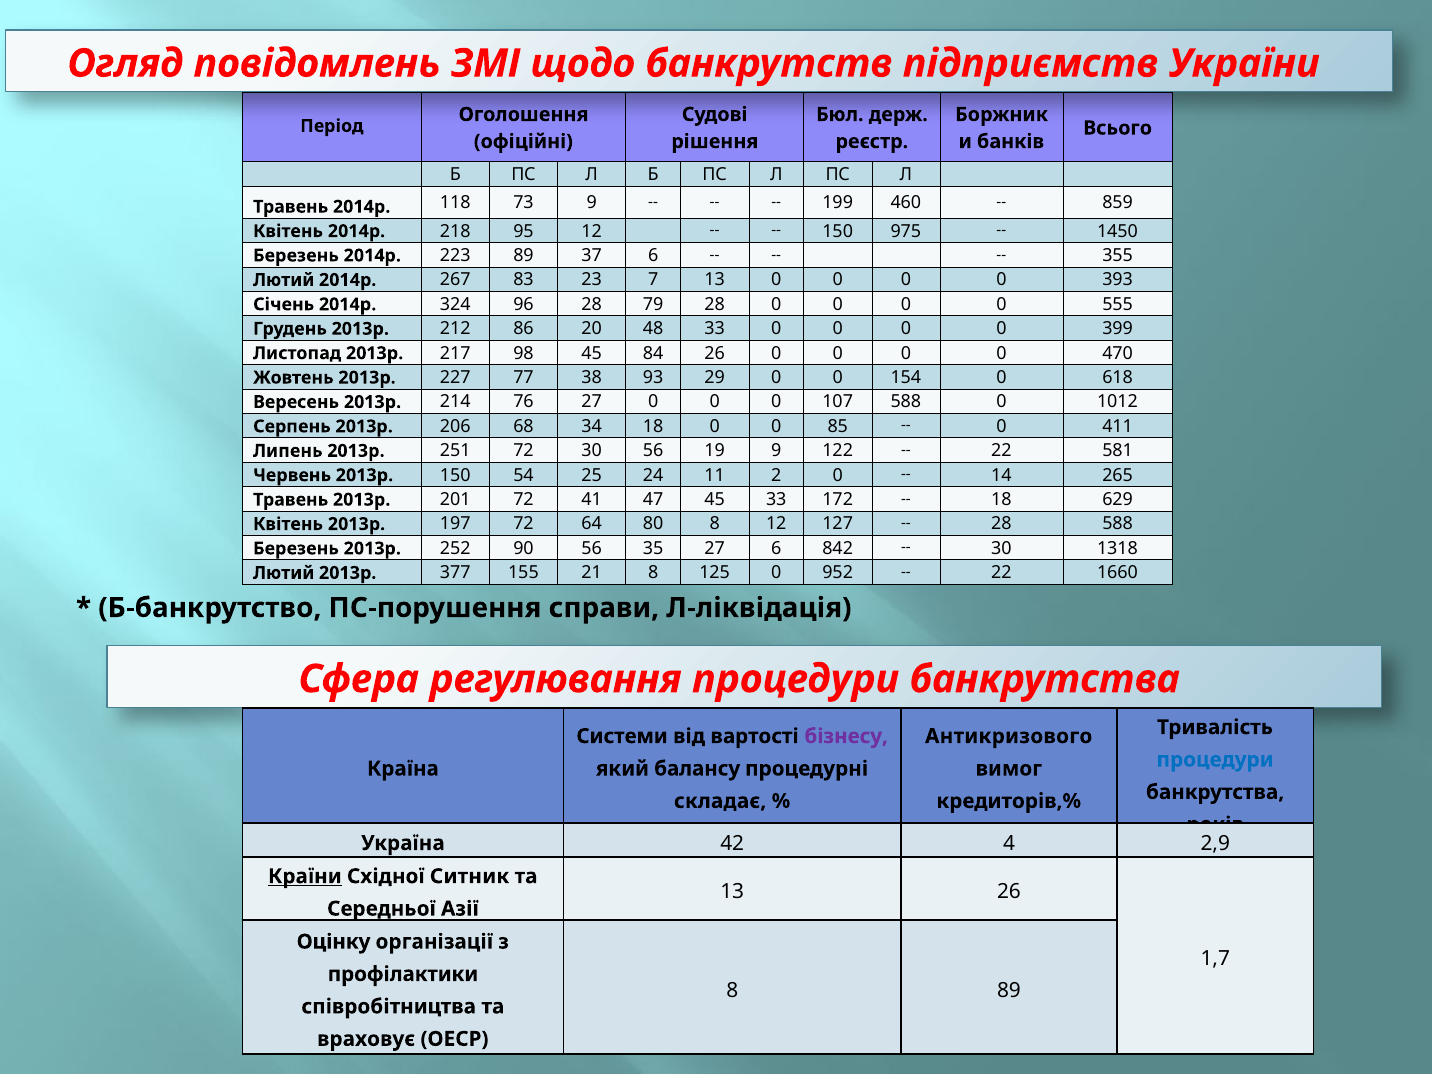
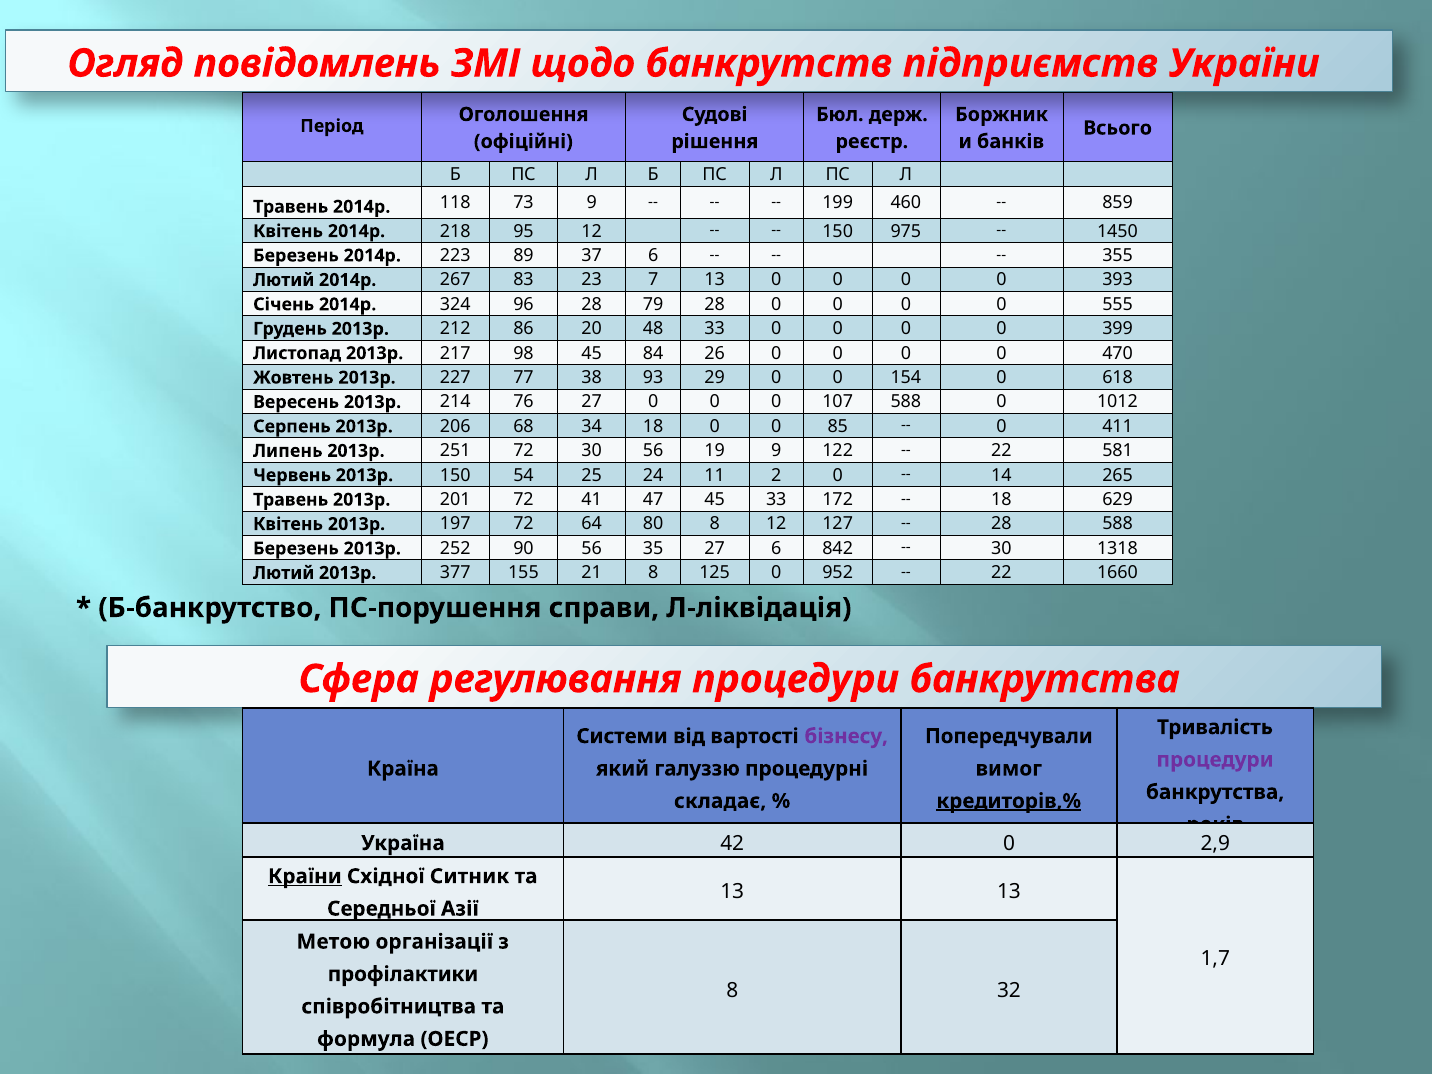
Антикризового: Антикризового -> Попередчували (1009, 736)
процедури colour: blue -> purple (1215, 760)
балансу: балансу -> галуззю (697, 769)
кредиторів,% underline: none -> present (1009, 801)
42 4: 4 -> 0 (1009, 843)
13 26: 26 -> 13 (1009, 892)
Оцінку: Оцінку -> Метою (333, 942)
8 89: 89 -> 32 (1009, 990)
враховує: враховує -> формула (366, 1039)
